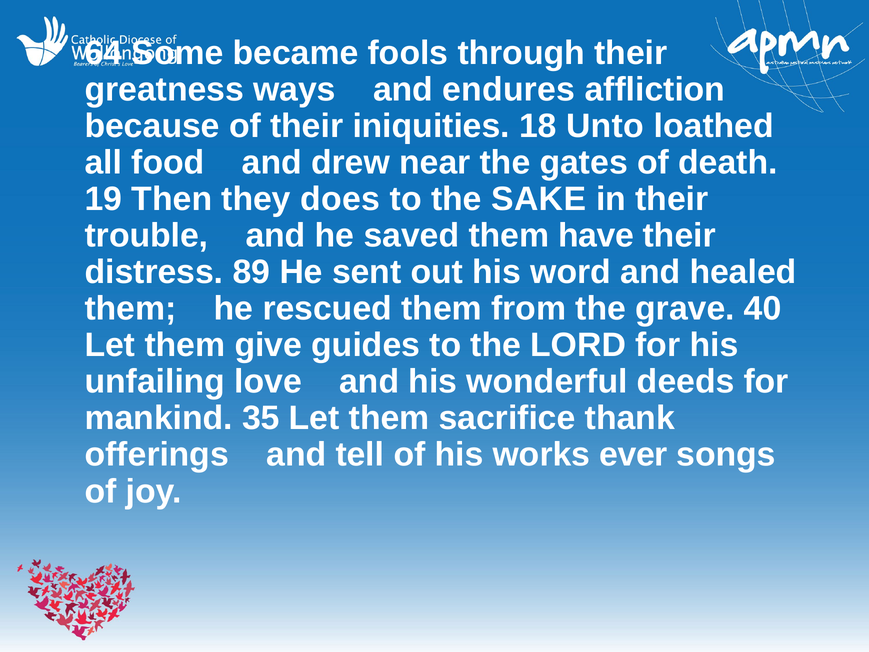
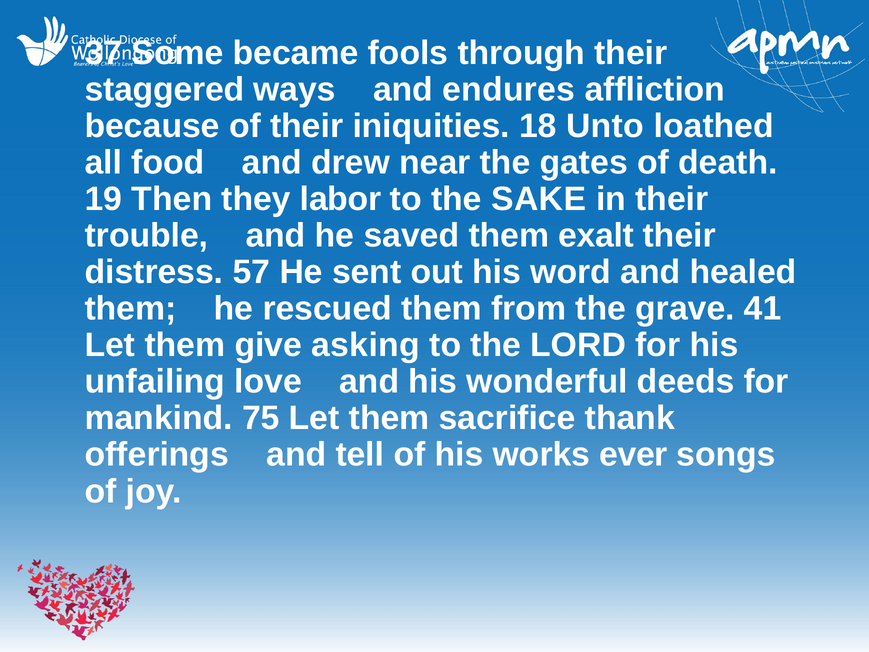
64: 64 -> 37 (104, 53)
greatness: greatness -> staggered (164, 90)
does: does -> labor (341, 199)
have: have -> exalt (596, 236)
89: 89 -> 57 (251, 272)
40: 40 -> 41 (763, 309)
guides: guides -> asking (366, 345)
35: 35 -> 75 (261, 418)
